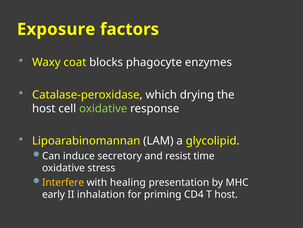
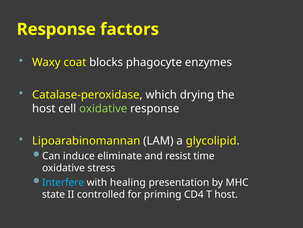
Exposure: Exposure -> Response (56, 29)
secretory: secretory -> eliminate (120, 155)
Interfere colour: yellow -> light blue (63, 182)
early: early -> state (54, 194)
inhalation: inhalation -> controlled (101, 194)
